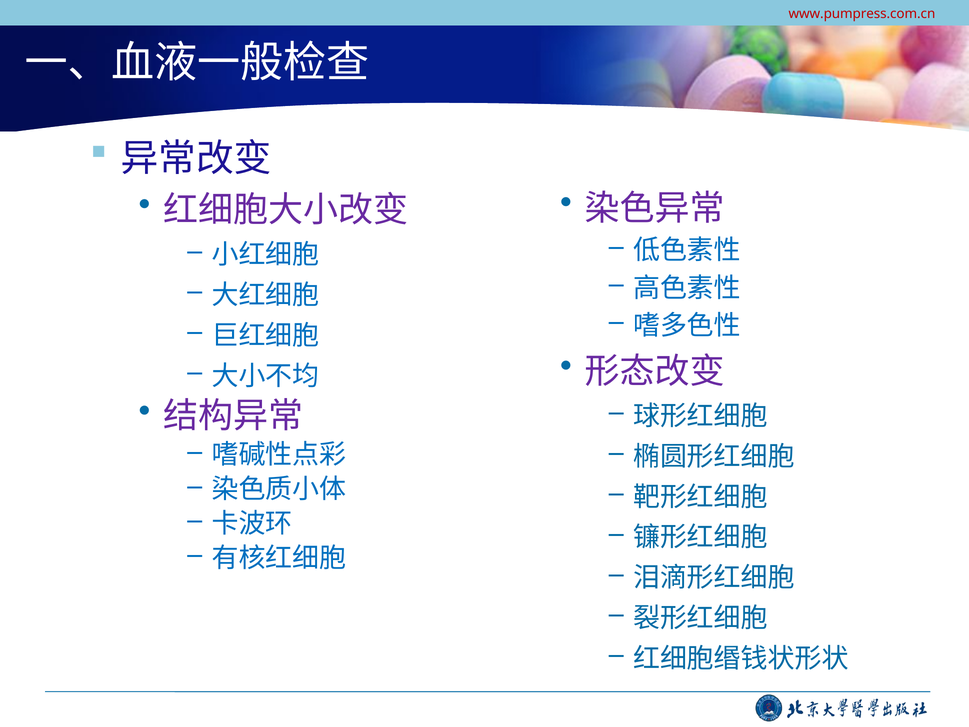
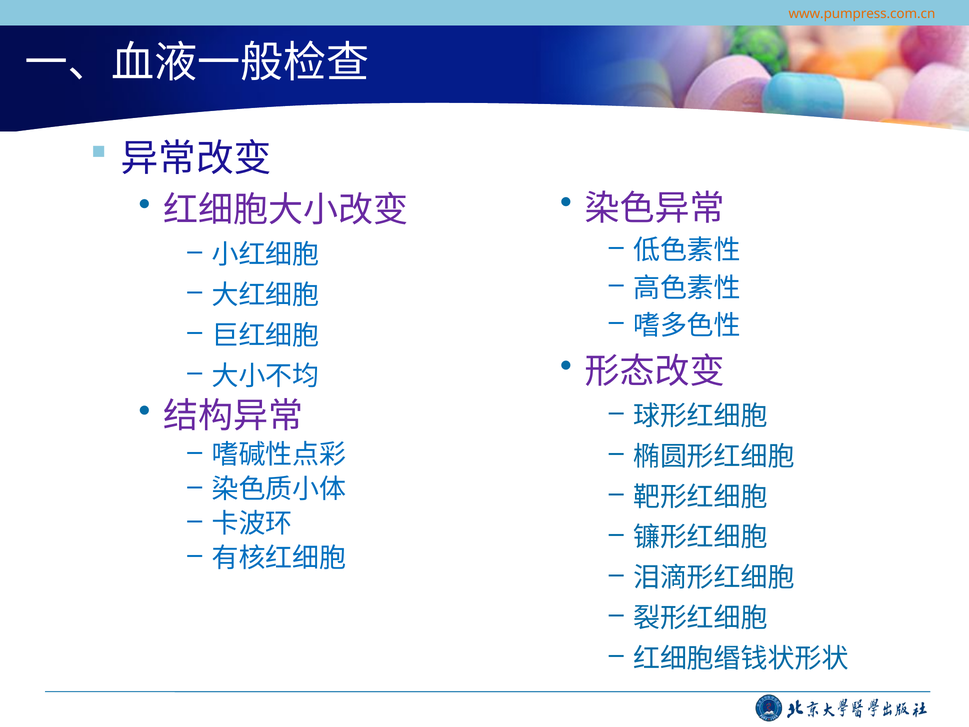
www.pumpress.com.cn colour: red -> orange (862, 14)
